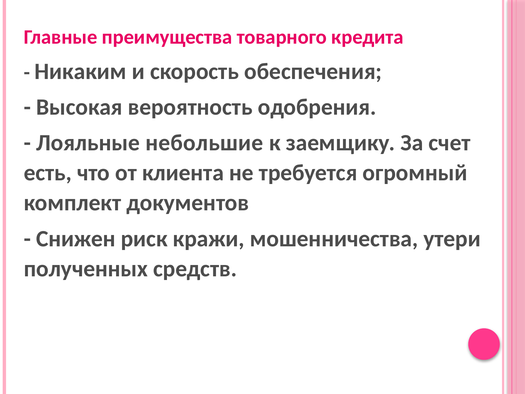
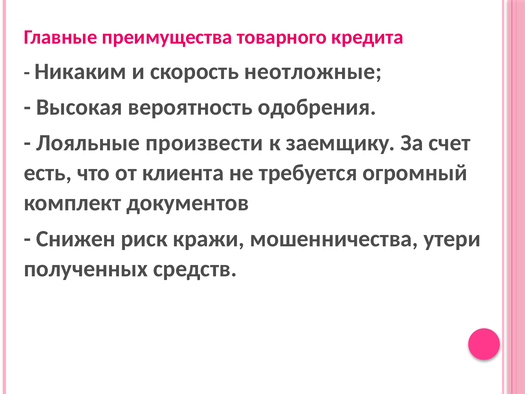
обеспечения: обеспечения -> неотложные (313, 71)
небольшие: небольшие -> произвести (204, 143)
